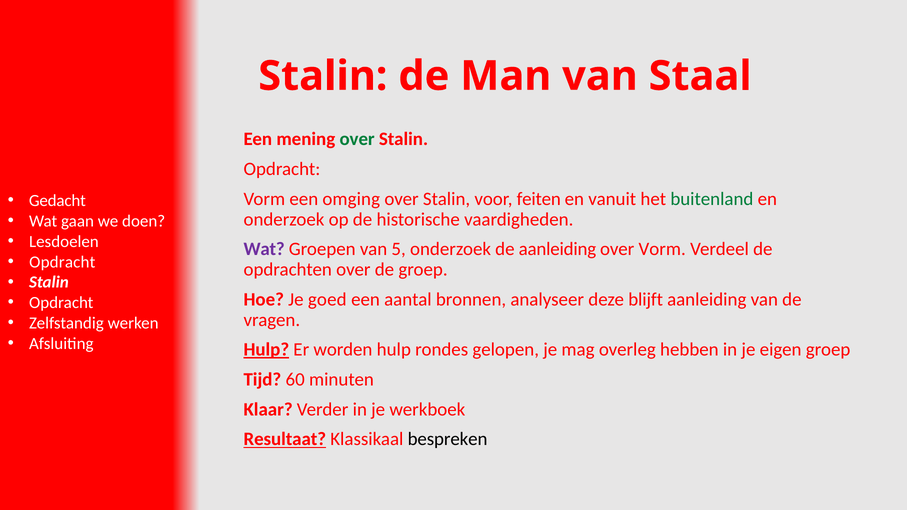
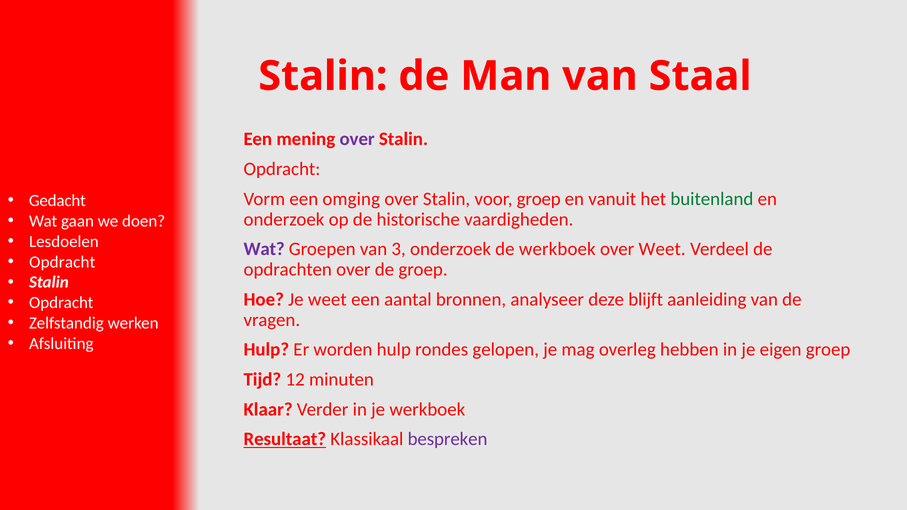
over colour: green -> purple (357, 139)
voor feiten: feiten -> groep (539, 199)
5: 5 -> 3 (399, 249)
de aanleiding: aanleiding -> werkboek (557, 249)
over Vorm: Vorm -> Weet (662, 249)
Je goed: goed -> weet (327, 300)
Hulp underline: present -> none (266, 350)
60: 60 -> 12 (295, 380)
bespreken colour: black -> purple (448, 439)
